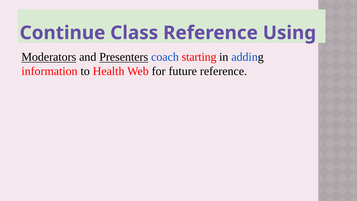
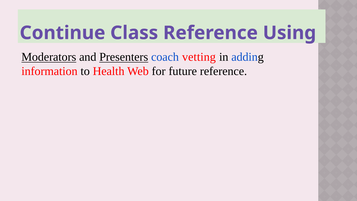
starting: starting -> vetting (199, 57)
